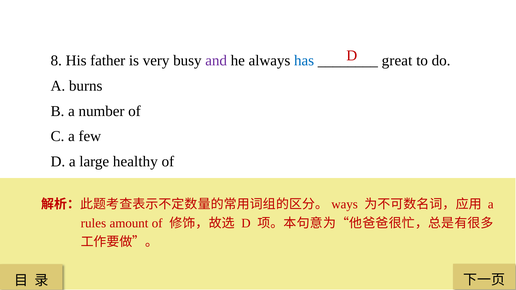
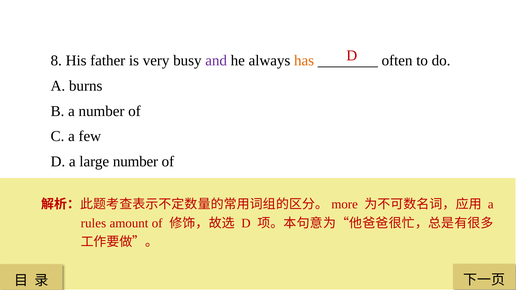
has colour: blue -> orange (304, 61)
great: great -> often (397, 61)
large healthy: healthy -> number (135, 162)
ways: ways -> more (345, 205)
